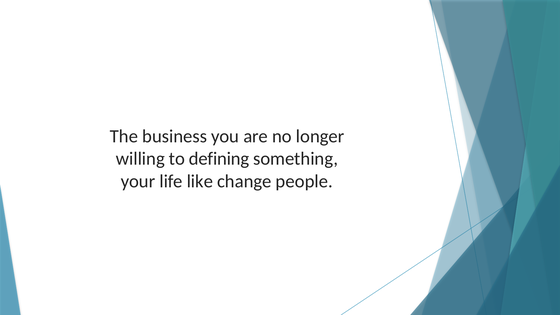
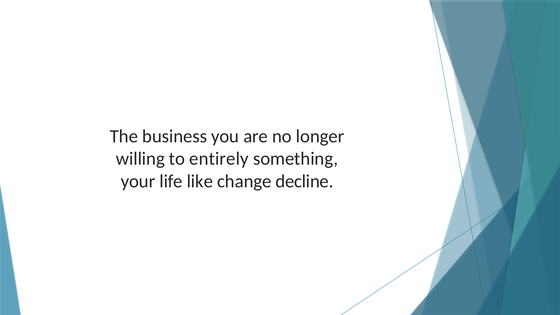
defining: defining -> entirely (219, 159)
people: people -> decline (304, 181)
